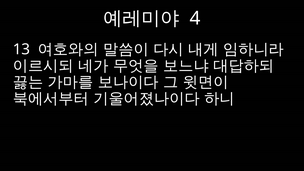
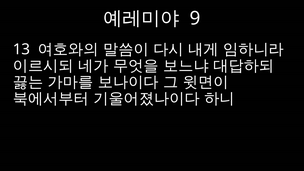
4: 4 -> 9 (195, 18)
